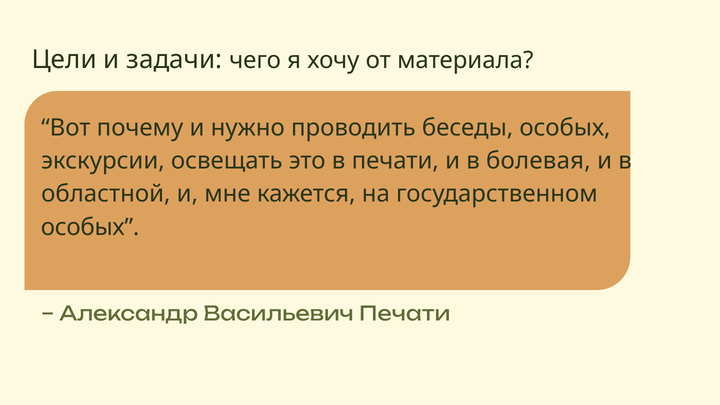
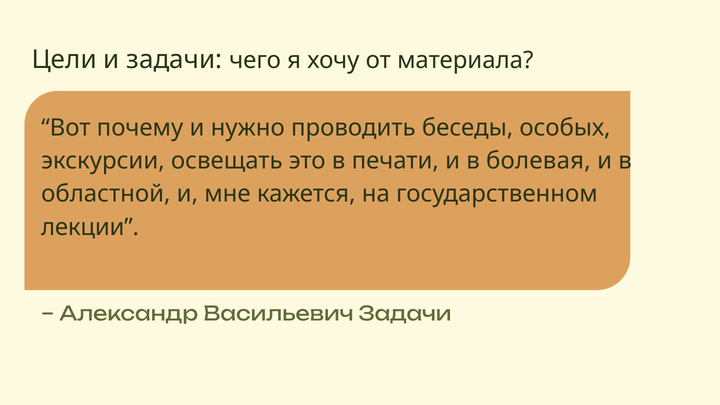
особых: особых -> лекции (90, 227)
Васильевич Печати: Печати -> Задачи (405, 314)
